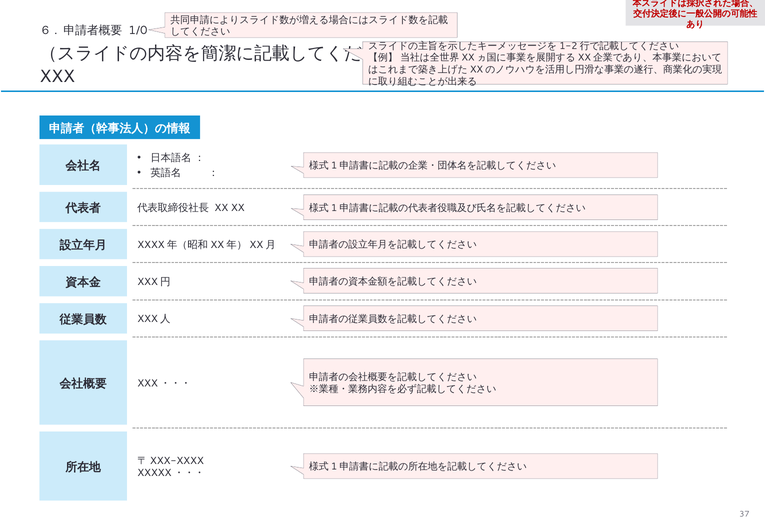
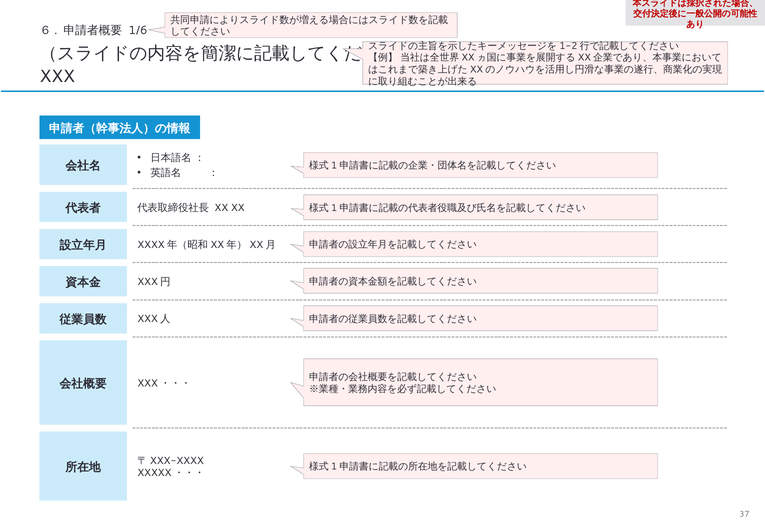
1/0: 1/0 -> 1/6 (138, 30)
